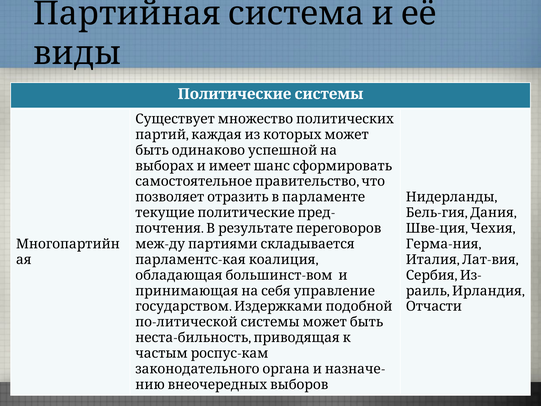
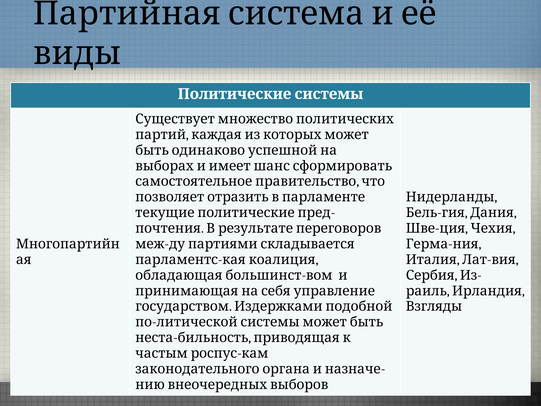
Отчасти: Отчасти -> Взгляды (434, 306)
